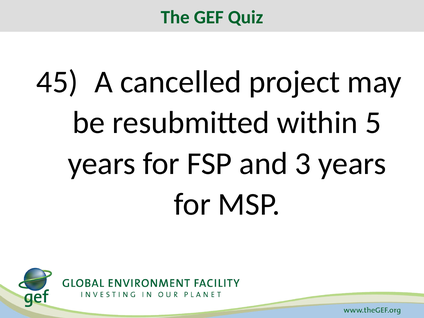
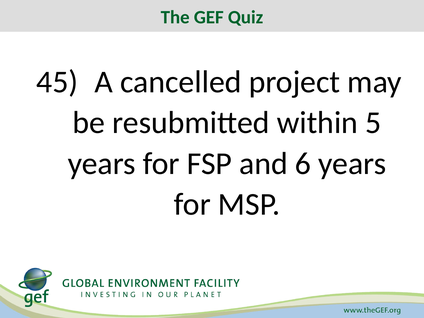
3: 3 -> 6 (303, 164)
